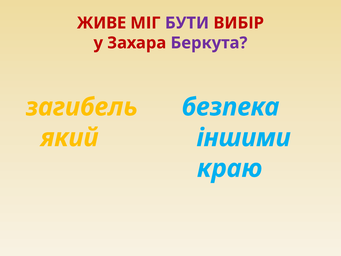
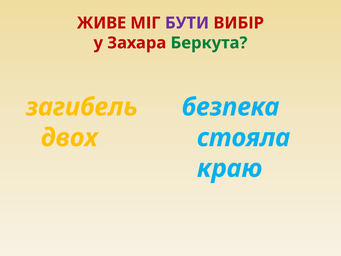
Беркута colour: purple -> green (209, 43)
який: який -> двох (69, 138)
іншими: іншими -> стояла (244, 138)
